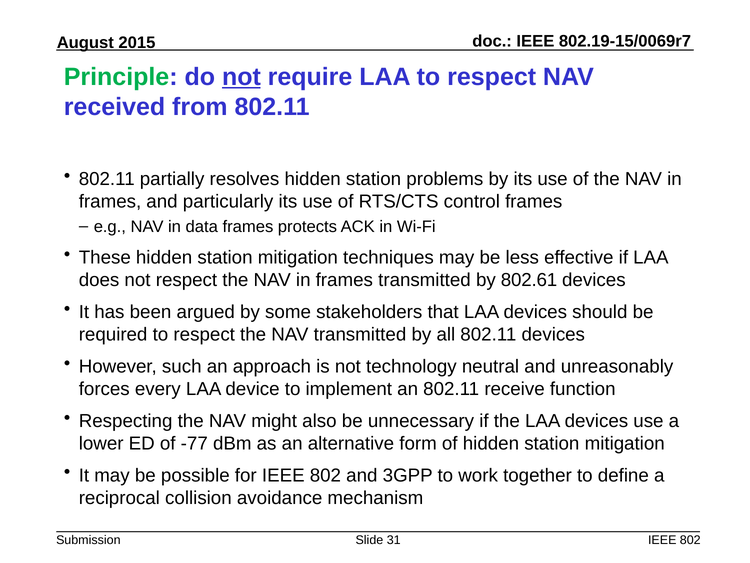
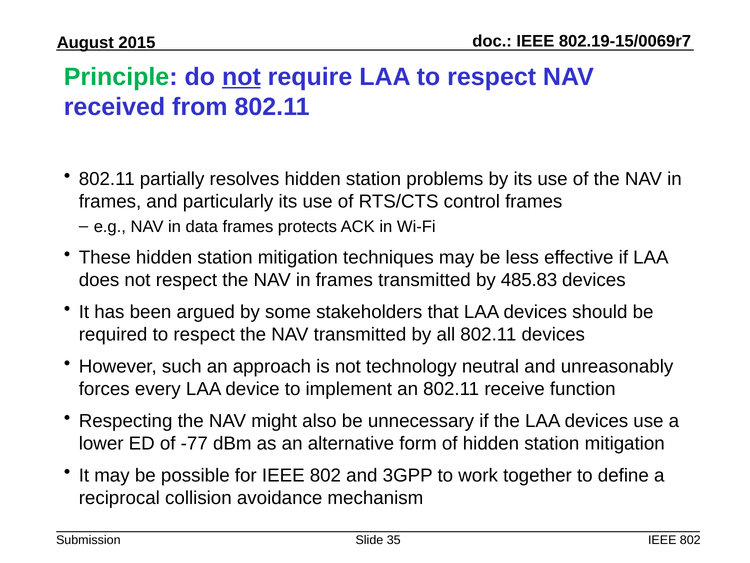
802.61: 802.61 -> 485.83 (529, 280)
31: 31 -> 35 (394, 539)
